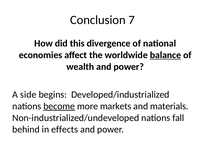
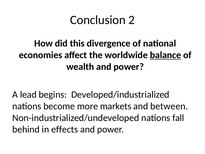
7: 7 -> 2 (132, 20)
side: side -> lead (28, 94)
become underline: present -> none (59, 106)
materials: materials -> between (169, 106)
